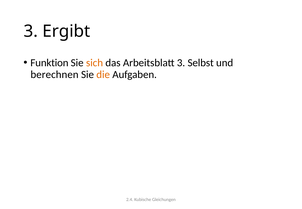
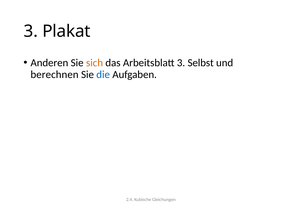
Ergibt: Ergibt -> Plakat (66, 31)
Funktion: Funktion -> Anderen (49, 63)
die colour: orange -> blue (103, 75)
